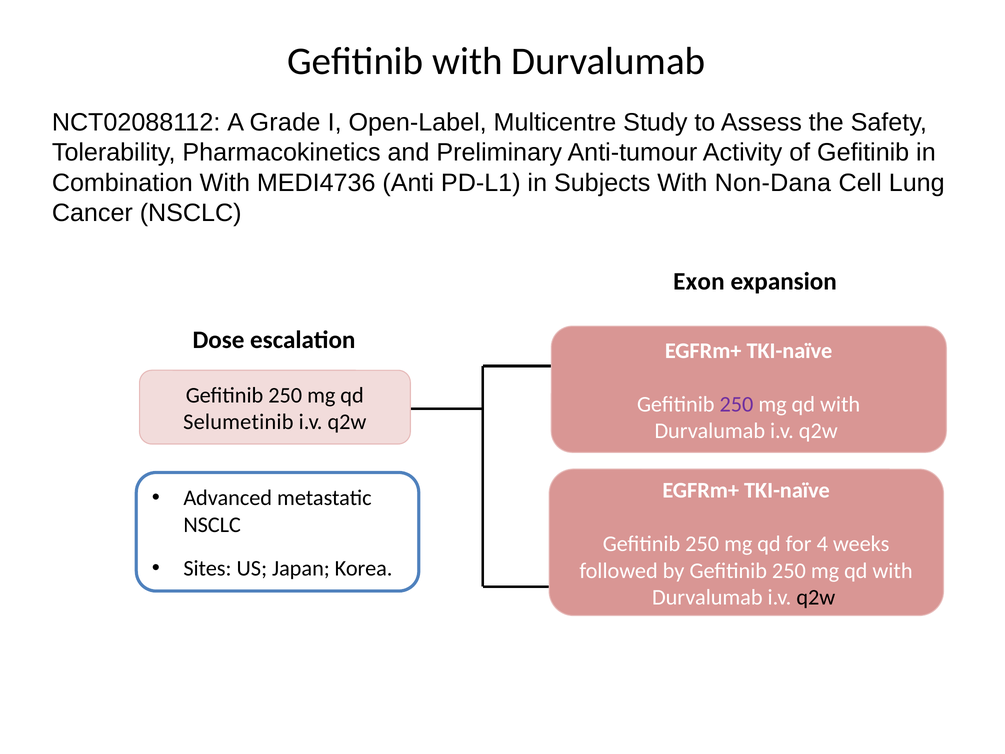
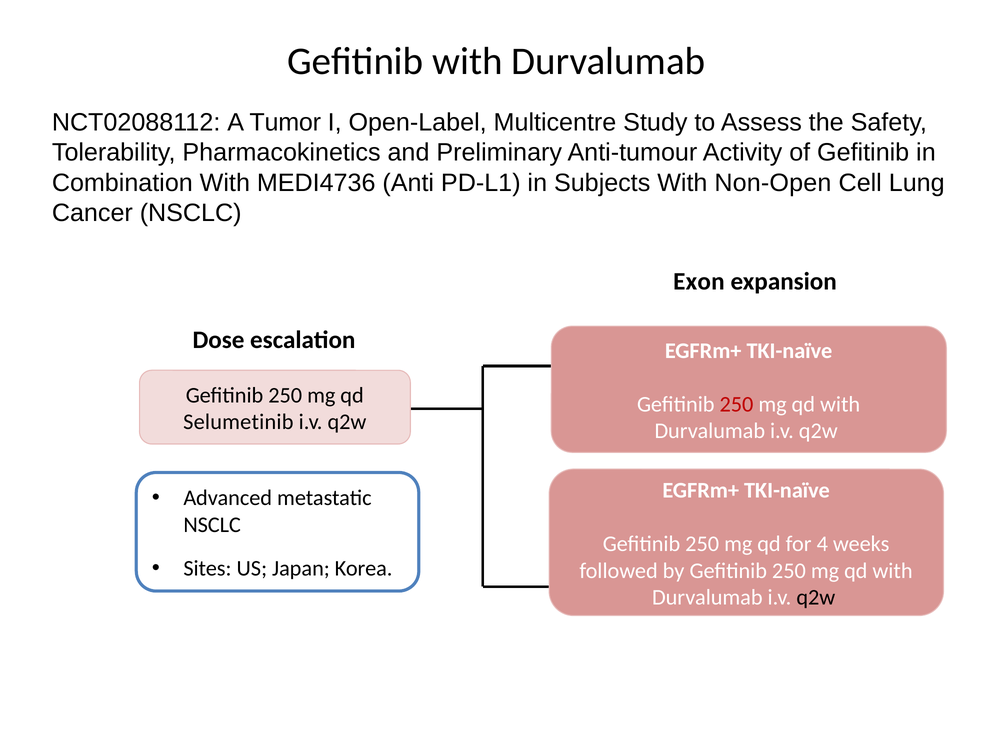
Grade: Grade -> Tumor (285, 122)
Non-Dana: Non-Dana -> Non-Open (773, 183)
250 colour: purple -> red (736, 404)
